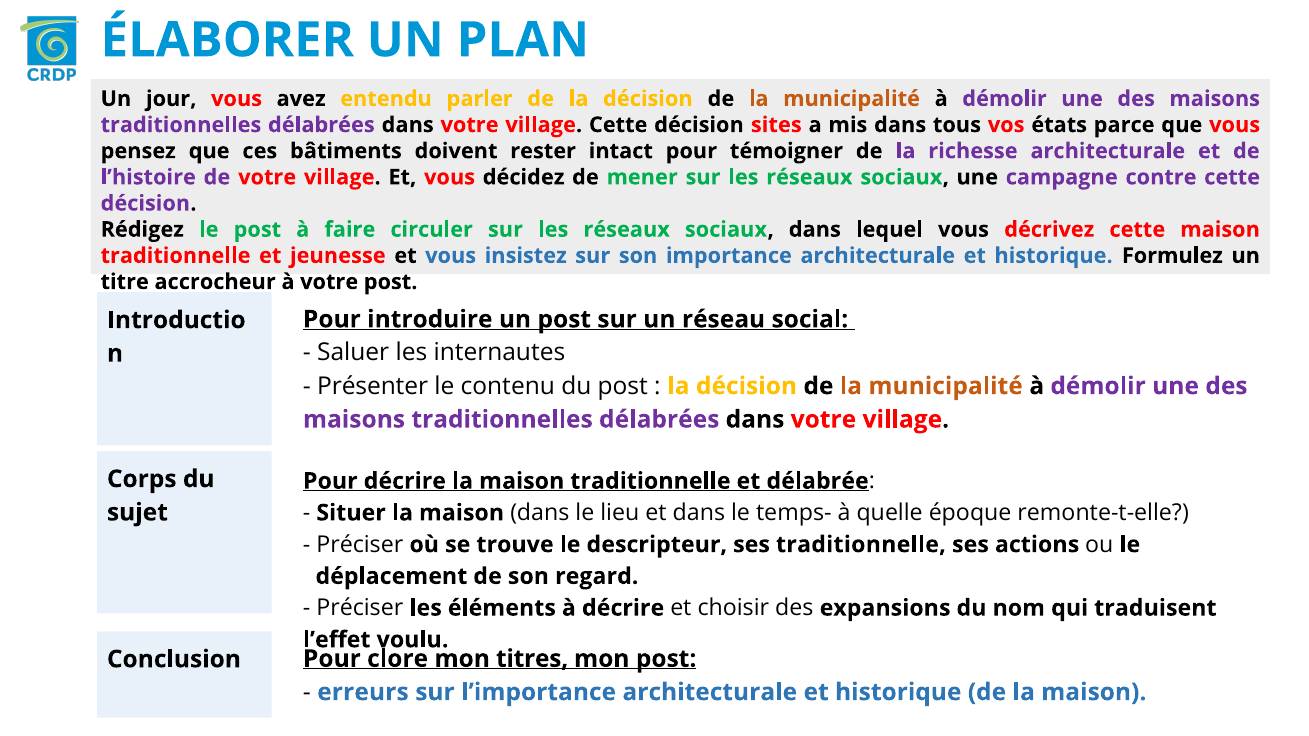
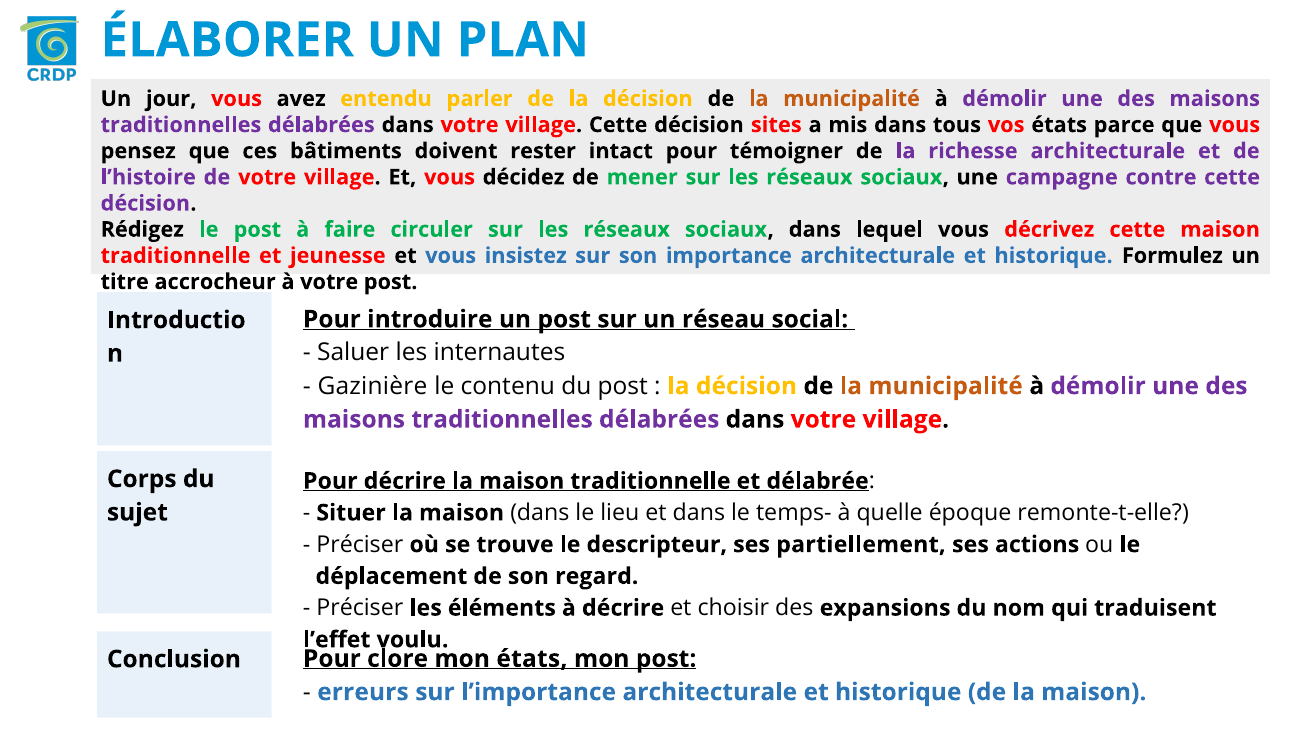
Présenter: Présenter -> Gazinière (372, 386)
ses traditionnelle: traditionnelle -> partiellement (861, 545)
mon titres: titres -> états (532, 659)
